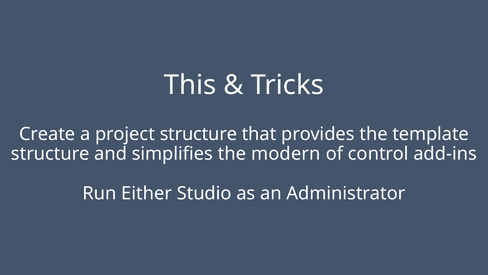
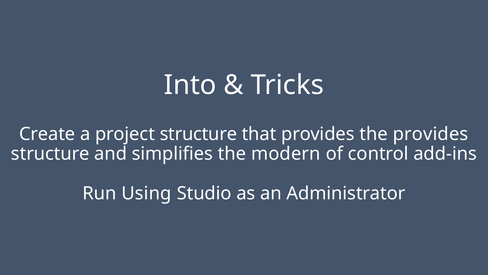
This: This -> Into (190, 85)
the template: template -> provides (431, 134)
Either: Either -> Using (146, 193)
